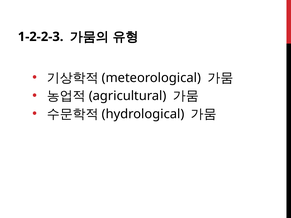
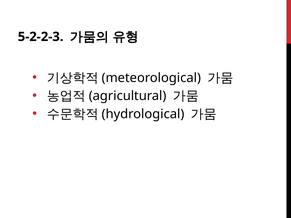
1-2-2-3: 1-2-2-3 -> 5-2-2-3 (41, 37)
